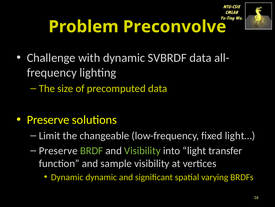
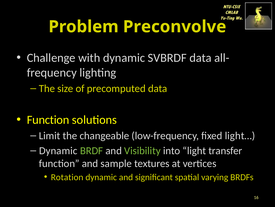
Preserve: Preserve -> Function (48, 119)
Preserve: Preserve -> Dynamic (58, 150)
sample visibility: visibility -> textures (152, 163)
Dynamic: Dynamic -> Rotation (67, 177)
